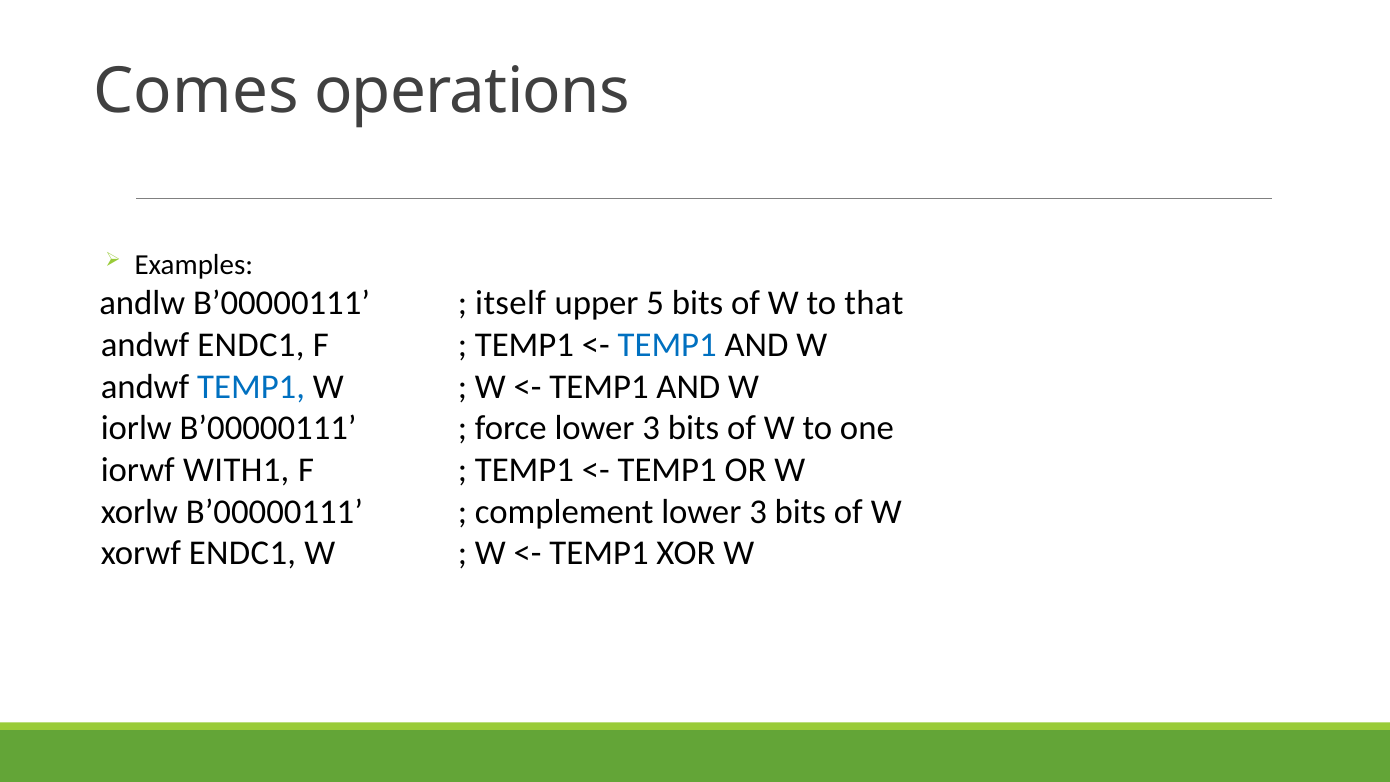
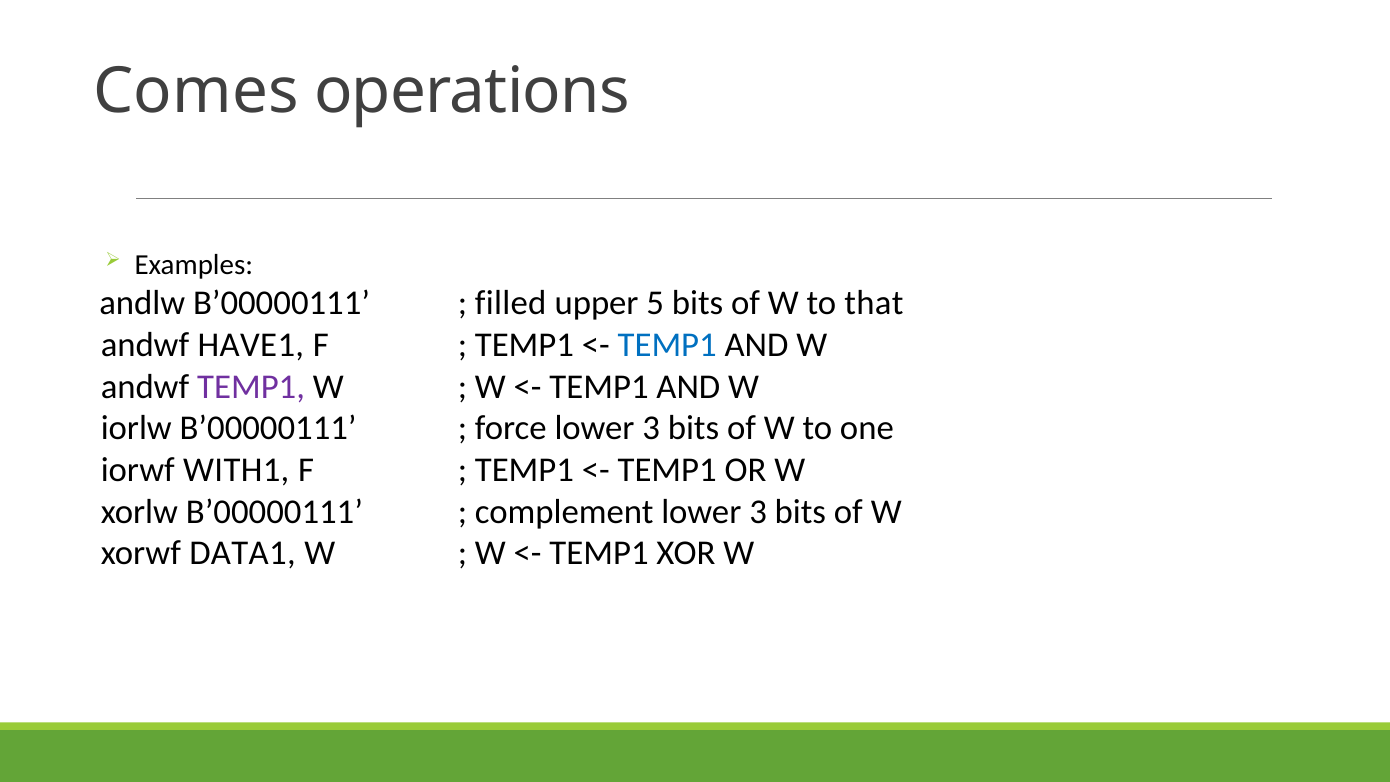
itself: itself -> filled (511, 303)
andwf ENDC1: ENDC1 -> HAVE1 (251, 345)
TEMP1 colour: blue -> purple (251, 386)
xorwf ENDC1: ENDC1 -> DATA1 (243, 553)
